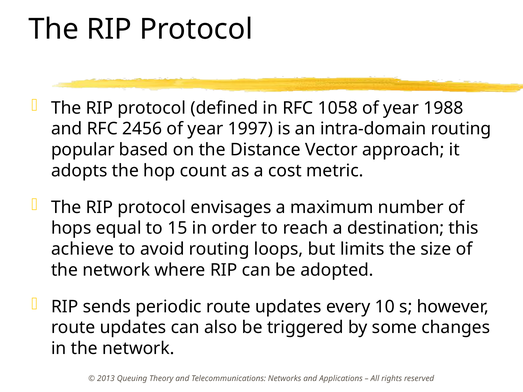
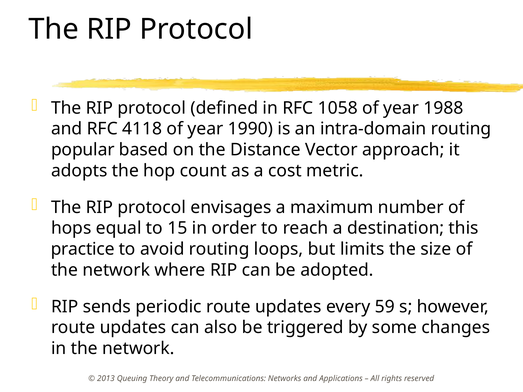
2456: 2456 -> 4118 (142, 129)
1997: 1997 -> 1990 (250, 129)
achieve: achieve -> practice (83, 249)
10: 10 -> 59 (385, 307)
